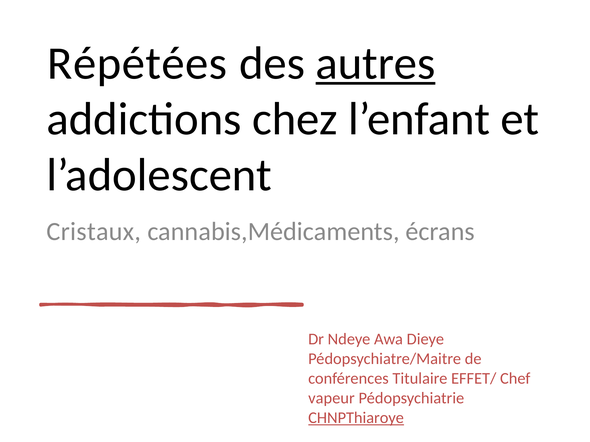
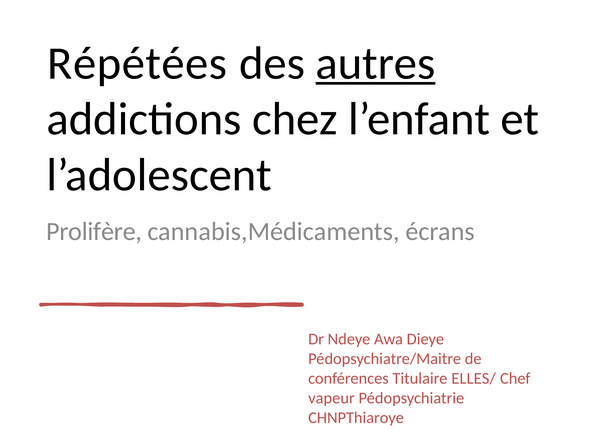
Cristaux: Cristaux -> Prolifère (94, 232)
EFFET/: EFFET/ -> ELLES/ (474, 379)
CHNPThiaroye underline: present -> none (356, 418)
